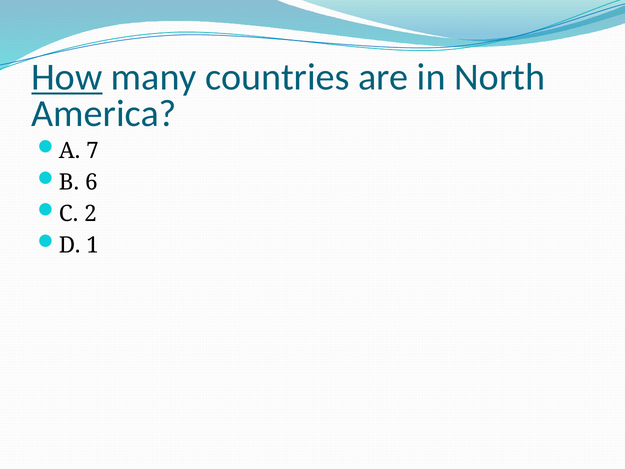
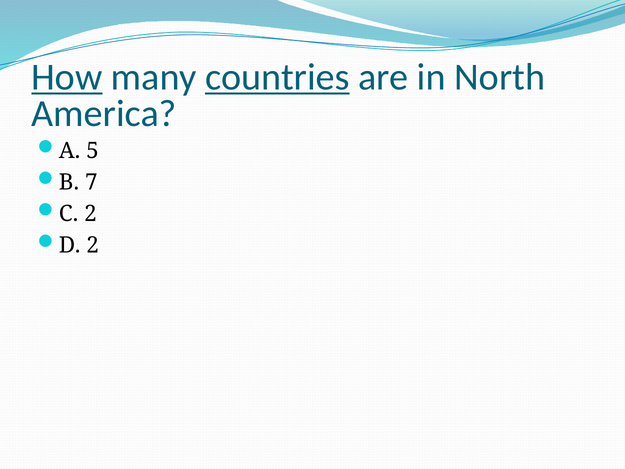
countries underline: none -> present (277, 77)
7: 7 -> 5 (92, 150)
6: 6 -> 7 (91, 182)
D 1: 1 -> 2 (93, 245)
